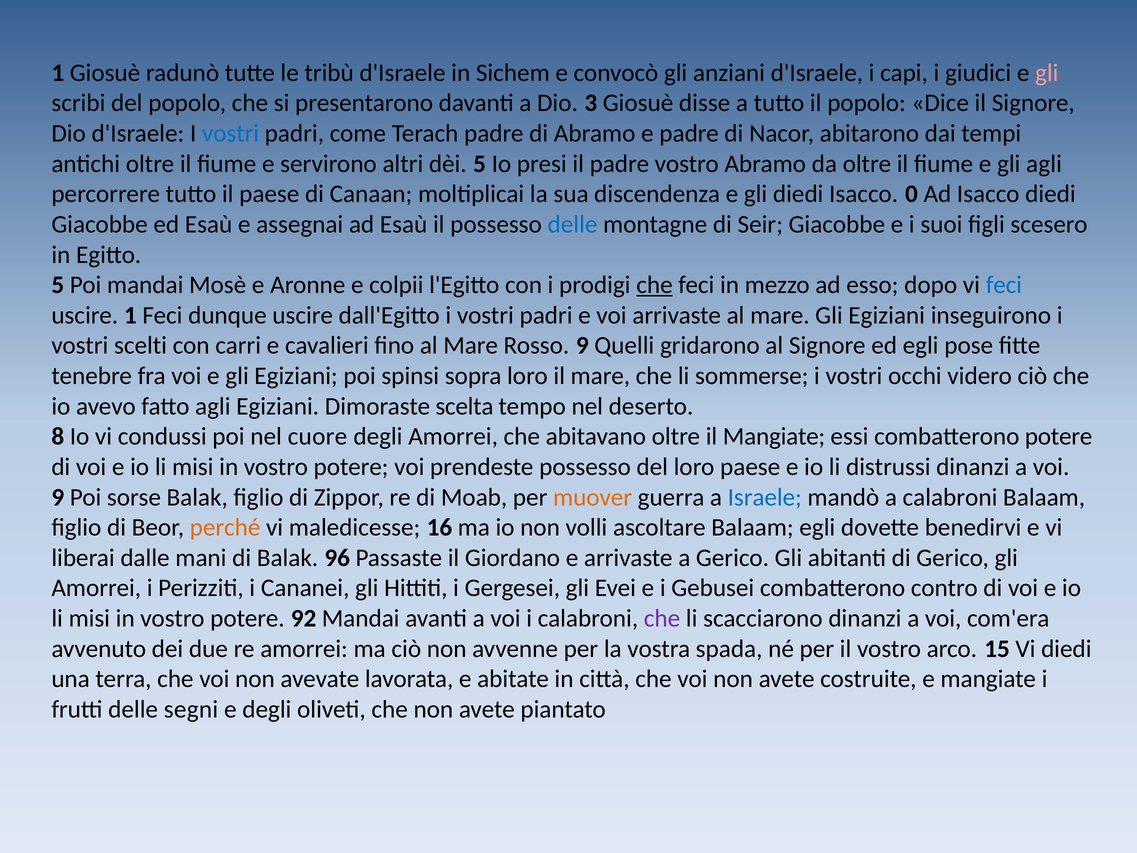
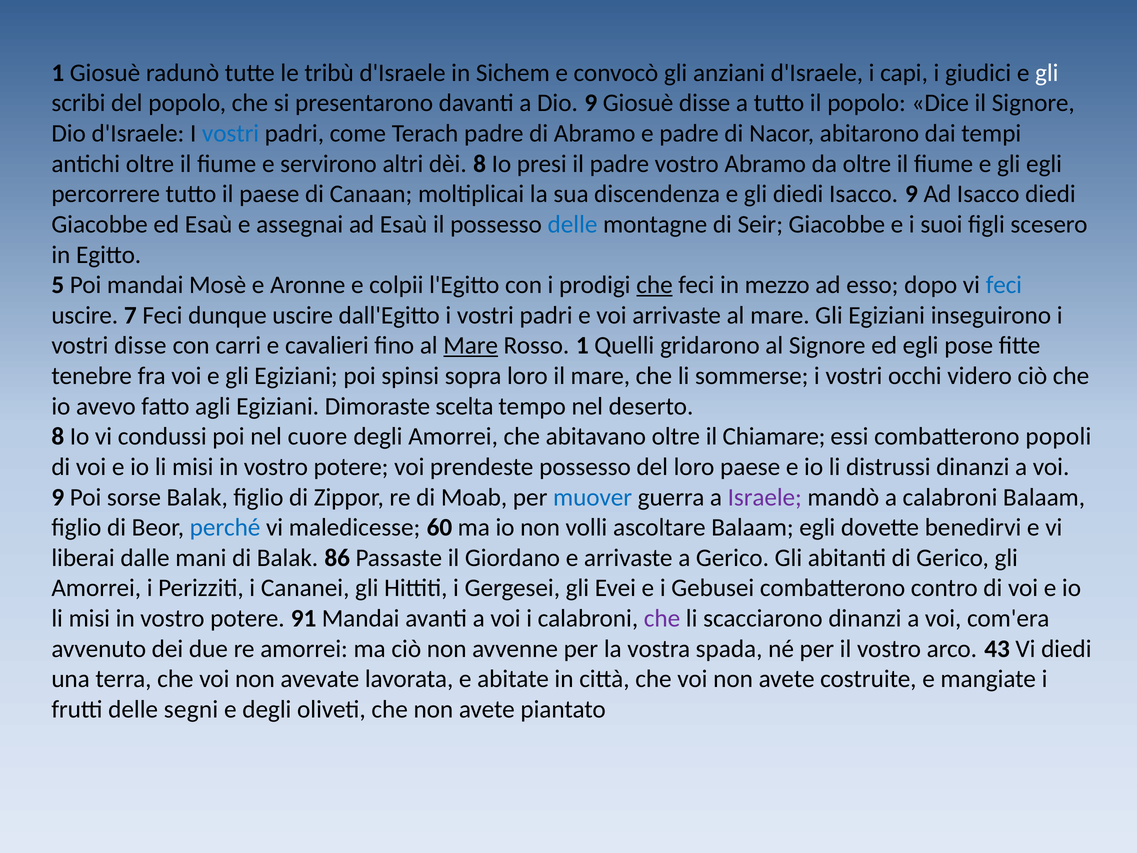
gli colour: pink -> white (1047, 73)
Dio 3: 3 -> 9 (591, 103)
dèi 5: 5 -> 8 (480, 164)
gli agli: agli -> egli (1044, 164)
Isacco 0: 0 -> 9 (912, 194)
uscire 1: 1 -> 7 (130, 315)
vostri scelti: scelti -> disse (140, 346)
Mare underline: none -> present (471, 346)
Rosso 9: 9 -> 1 (582, 346)
il Mangiate: Mangiate -> Chiamare (774, 436)
combatterono potere: potere -> popoli (1058, 436)
muover colour: orange -> blue (593, 497)
Israele colour: blue -> purple (765, 497)
perché colour: orange -> blue (225, 527)
16: 16 -> 60 (439, 527)
96: 96 -> 86 (337, 558)
92: 92 -> 91 (304, 618)
15: 15 -> 43 (997, 649)
